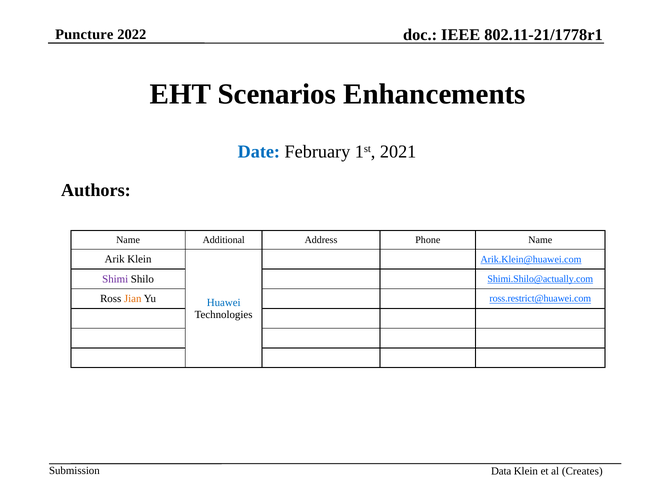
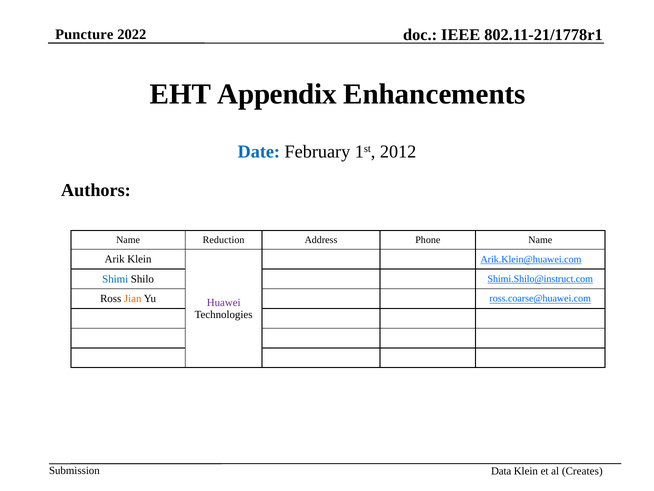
Scenarios: Scenarios -> Appendix (277, 94)
2021: 2021 -> 2012 (398, 152)
Additional: Additional -> Reduction (224, 240)
Shimi colour: purple -> blue (115, 279)
Shimi.Shilo@actually.com: Shimi.Shilo@actually.com -> Shimi.Shilo@instruct.com (540, 279)
ross.restrict@huawei.com: ross.restrict@huawei.com -> ross.coarse@huawei.com (540, 298)
Huawei colour: blue -> purple (224, 302)
